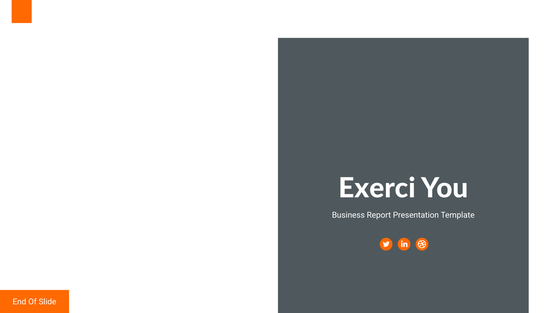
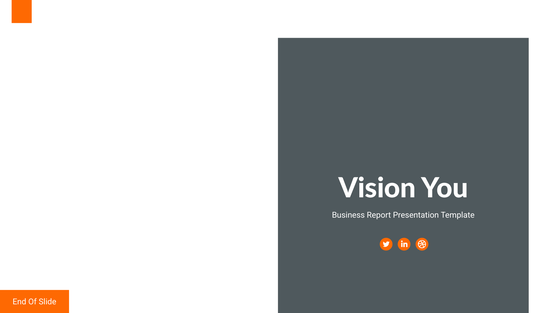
Exerci: Exerci -> Vision (377, 188)
